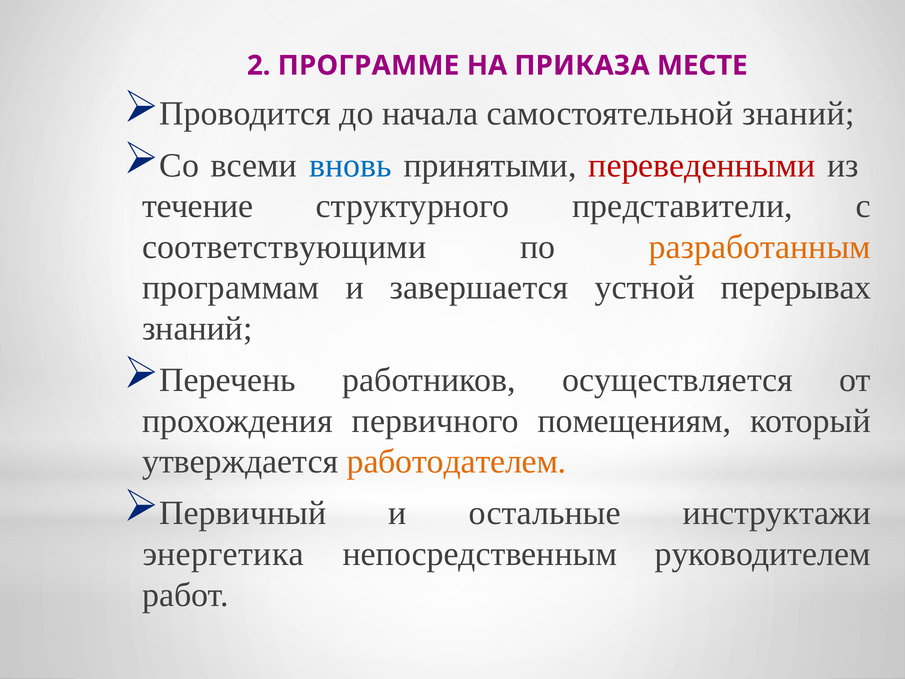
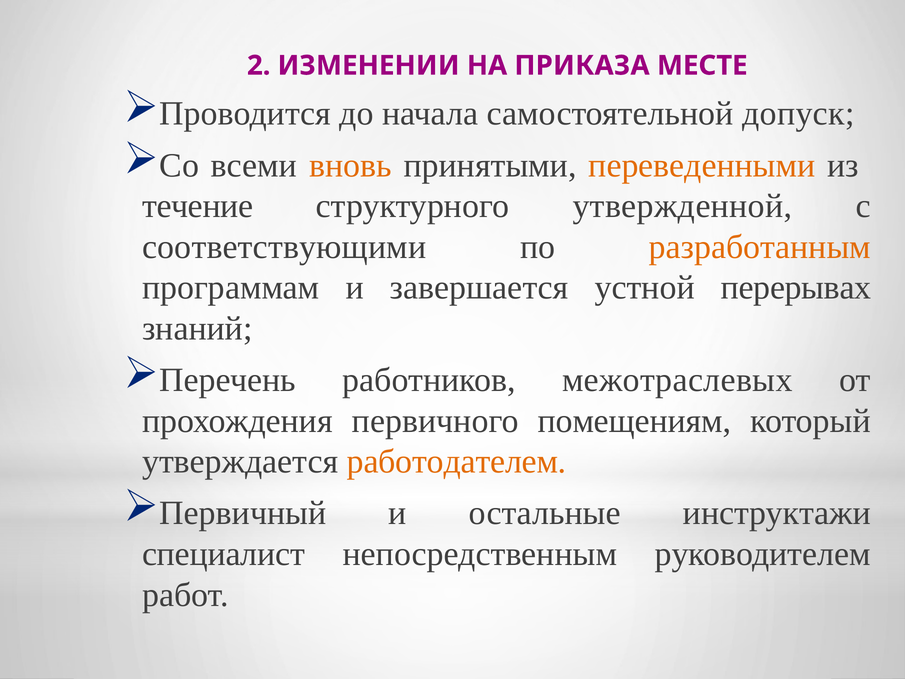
ПРОГРАММЕ: ПРОГРАММЕ -> ИЗМЕНЕНИИ (369, 65)
самостоятельной знаний: знаний -> допуск (798, 114)
вновь colour: blue -> orange (350, 165)
переведенными colour: red -> orange (702, 165)
представители: представители -> утвержденной (682, 206)
осуществляется: осуществляется -> межотраслевых (677, 380)
энергетика: энергетика -> специалист (223, 554)
